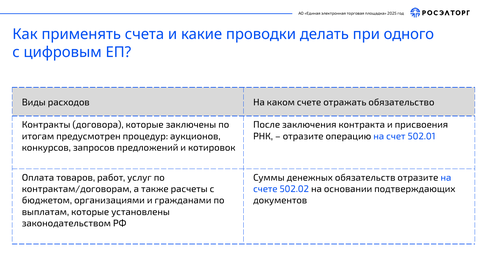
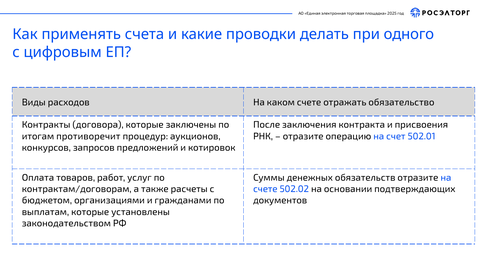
предусмотрен: предусмотрен -> противоречит (88, 136)
